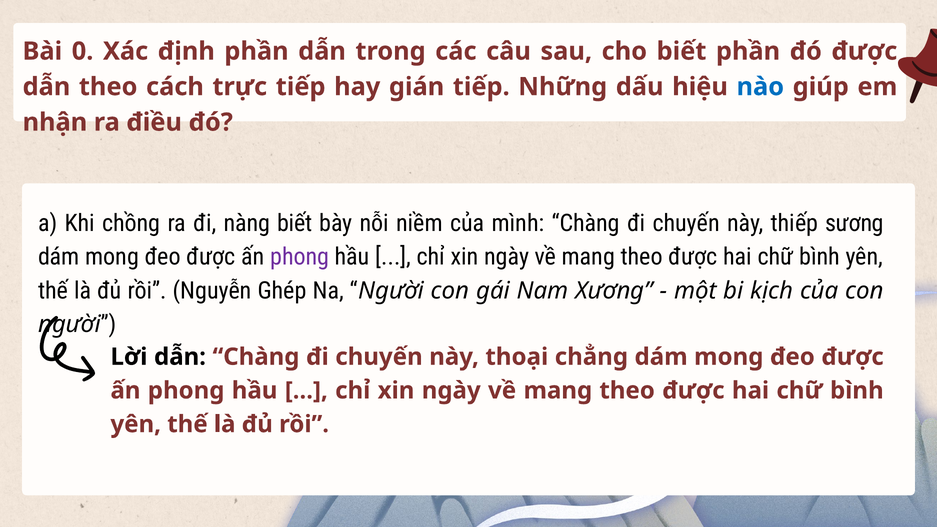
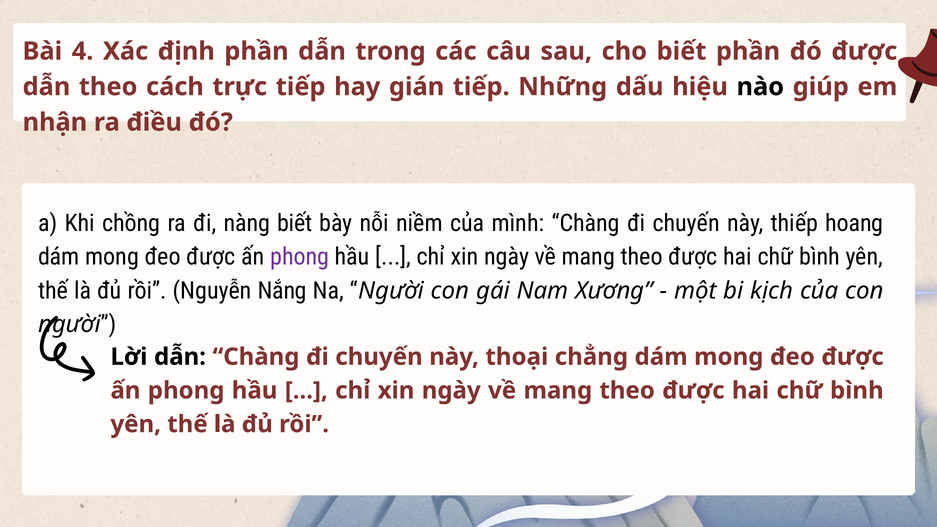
0: 0 -> 4 (83, 51)
nào colour: blue -> black (760, 87)
sương: sương -> hoang (854, 223)
Ghép: Ghép -> Nắng (282, 291)
